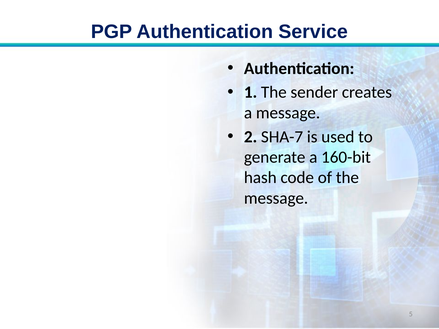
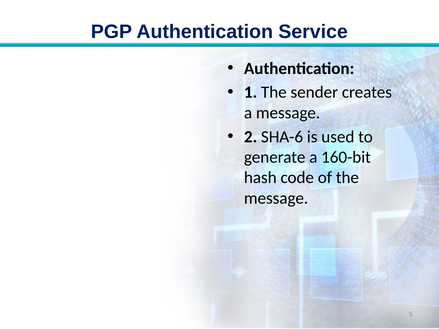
SHA-7: SHA-7 -> SHA-6 (282, 137)
